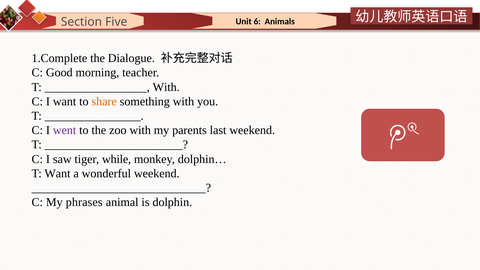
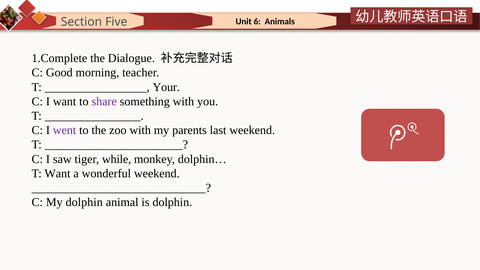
With: With -> Your (166, 87)
share colour: orange -> purple (104, 101)
My phrases: phrases -> dolphin (84, 202)
